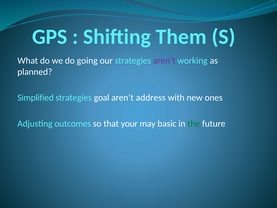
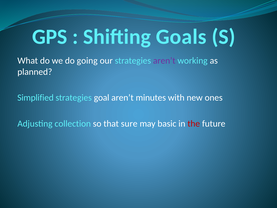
Them: Them -> Goals (181, 37)
address: address -> minutes (151, 98)
outcomes: outcomes -> collection (73, 123)
your: your -> sure (129, 123)
the colour: green -> red (194, 123)
